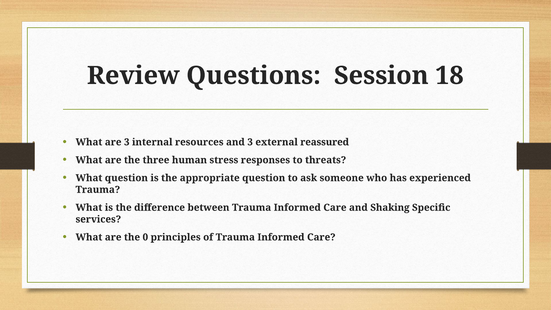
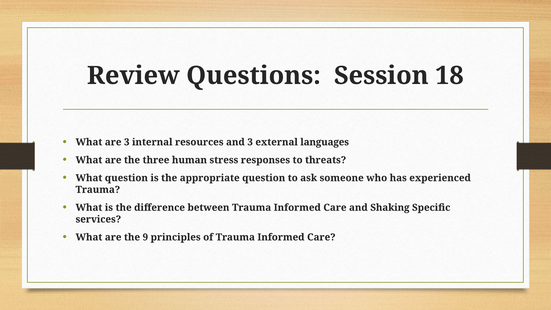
reassured: reassured -> languages (325, 142)
0: 0 -> 9 (145, 237)
